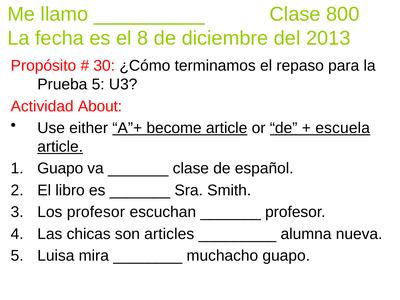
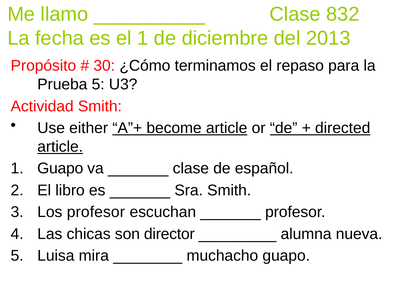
800: 800 -> 832 (343, 14)
el 8: 8 -> 1 (143, 38)
Actividad About: About -> Smith (100, 106)
escuela: escuela -> directed (343, 128)
articles: articles -> director (169, 234)
